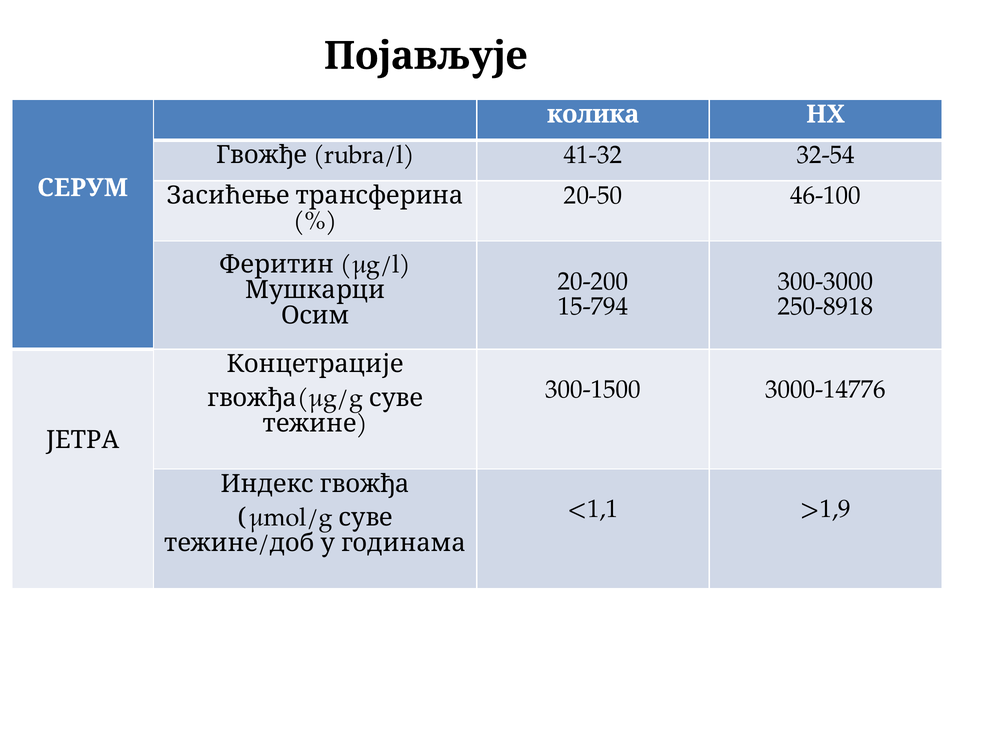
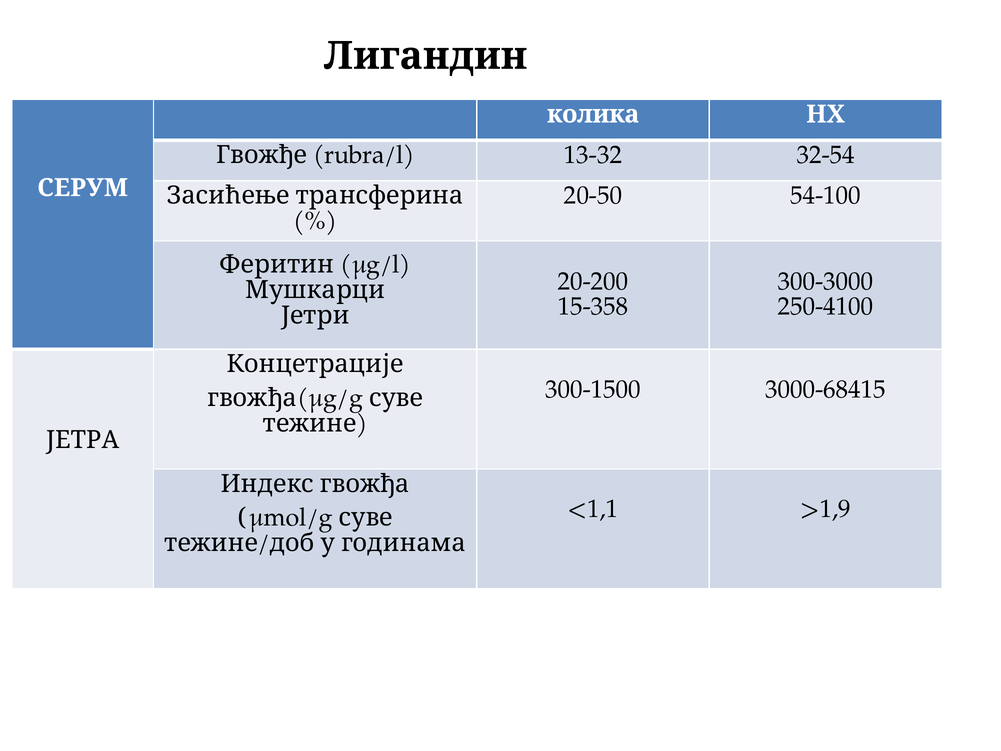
Појављује: Појављује -> Лигандин (425, 56)
41-32: 41-32 -> 13-32 (593, 155)
46-100: 46-100 -> 54-100 (826, 196)
15-794: 15-794 -> 15-358 (593, 306)
250-8918: 250-8918 -> 250-4100 (826, 306)
Осим: Осим -> Јетри (315, 315)
3000-14776: 3000-14776 -> 3000-68415 (826, 389)
